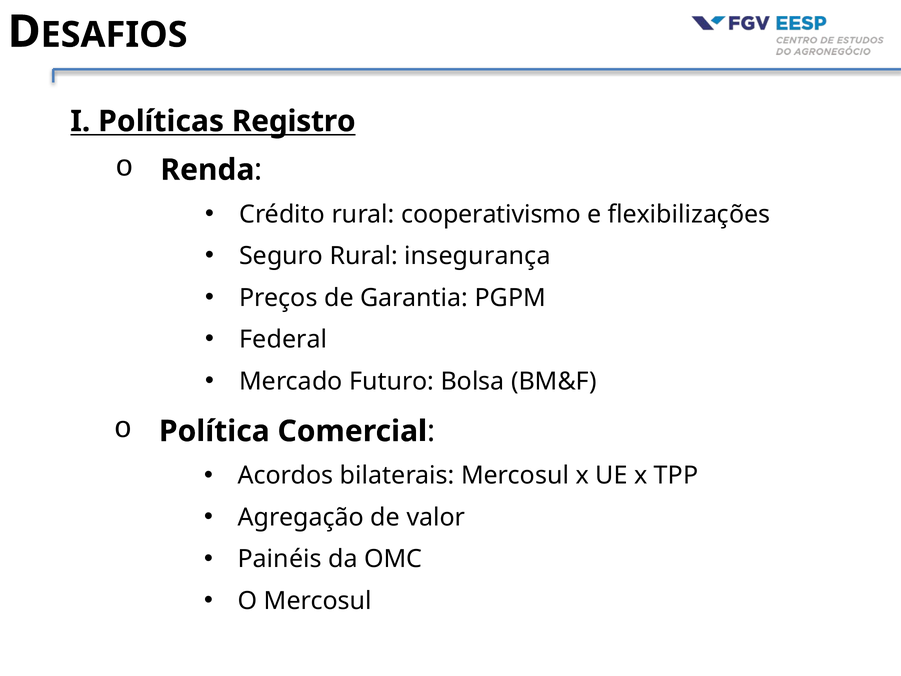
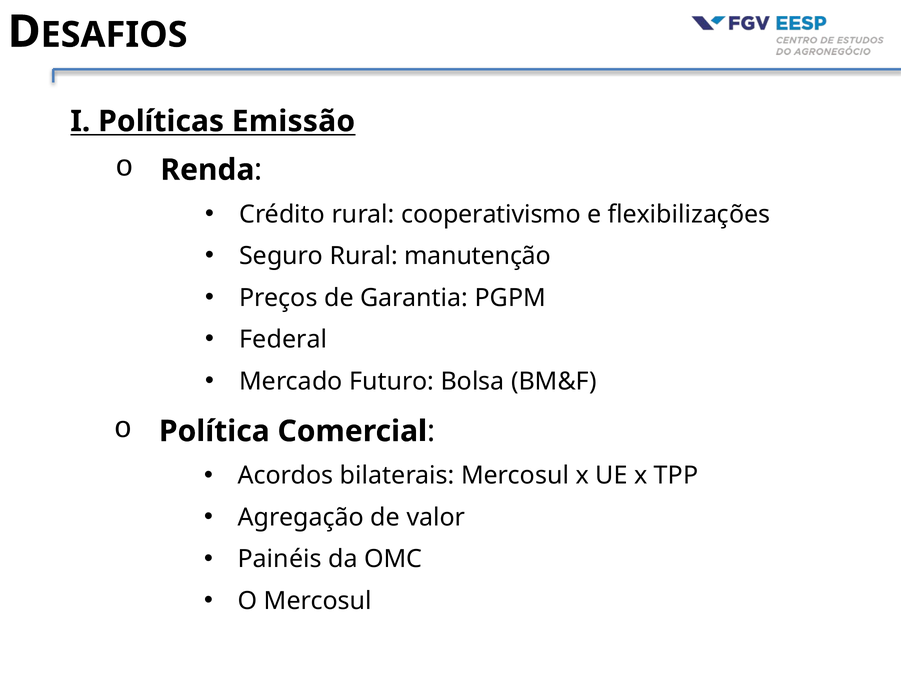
Registro: Registro -> Emissão (293, 121)
insegurança: insegurança -> manutenção (478, 256)
